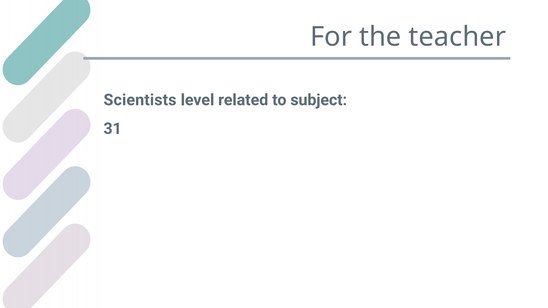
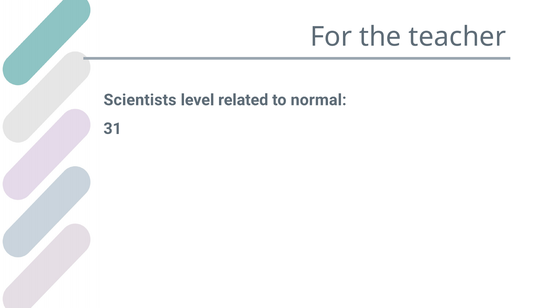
subject: subject -> normal (319, 100)
